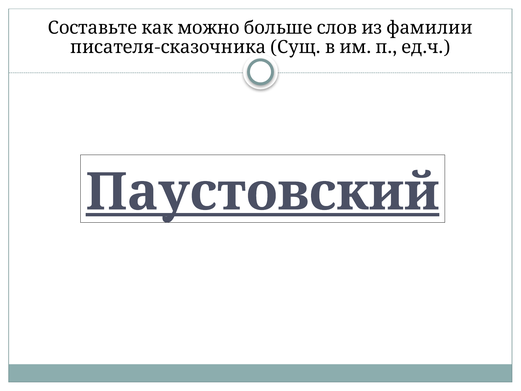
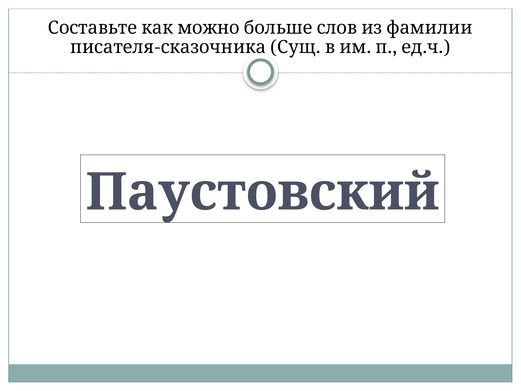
Паустовский underline: present -> none (263, 192)
